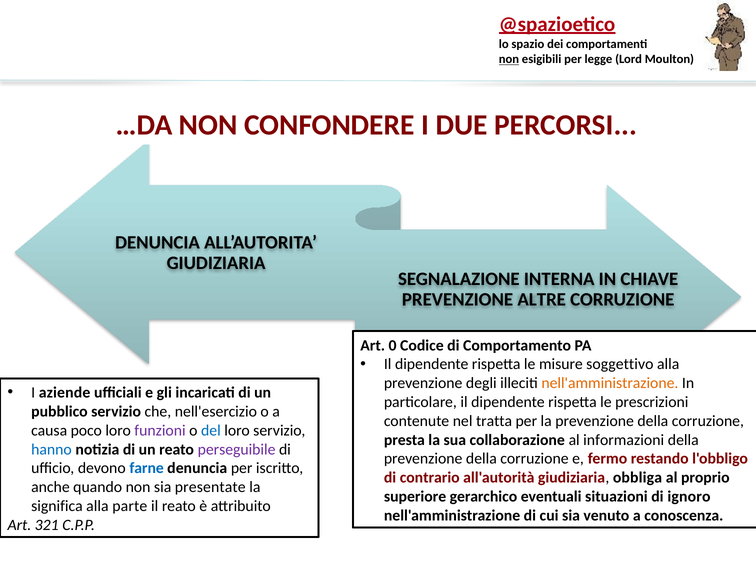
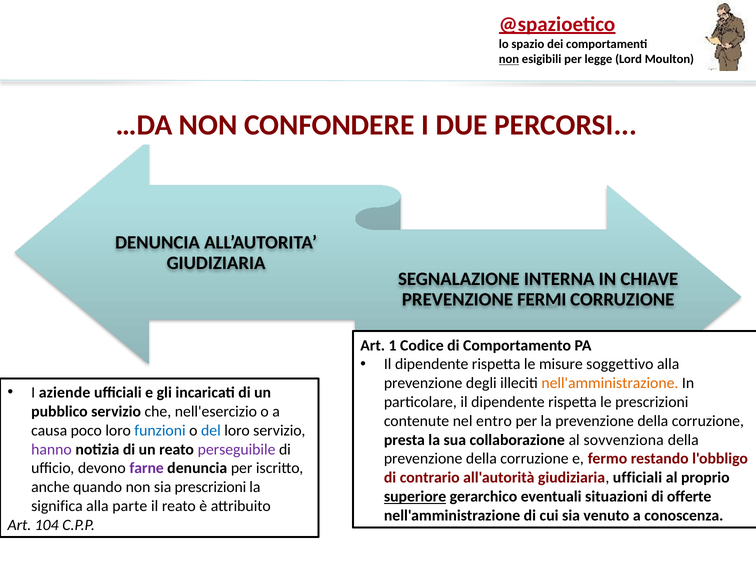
ALTRE: ALTRE -> FERMI (542, 299)
0: 0 -> 1 (393, 345)
tratta: tratta -> entro (494, 421)
funzioni colour: purple -> blue (160, 430)
informazioni: informazioni -> sovvenziona (624, 440)
hanno colour: blue -> purple (51, 449)
farne colour: blue -> purple (147, 468)
giudiziaria obbliga: obbliga -> ufficiali (638, 478)
sia presentate: presentate -> prescrizioni (210, 487)
superiore underline: none -> present (415, 497)
ignoro: ignoro -> offerte (689, 497)
321: 321 -> 104 (47, 525)
